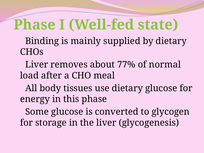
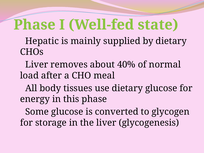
Binding: Binding -> Hepatic (42, 41)
77%: 77% -> 40% (126, 65)
